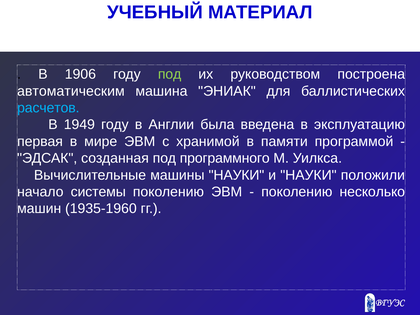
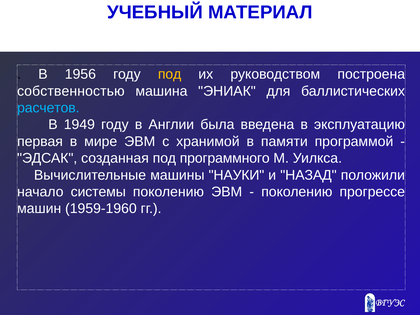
1906: 1906 -> 1956 (80, 74)
под colour: light green -> yellow (170, 74)
автоматическим: автоматическим -> собственностью (71, 91)
и НАУКИ: НАУКИ -> НАЗАД (308, 175)
несколько: несколько -> прогрессе (372, 192)
1935-1960: 1935-1960 -> 1959-1960 (101, 209)
